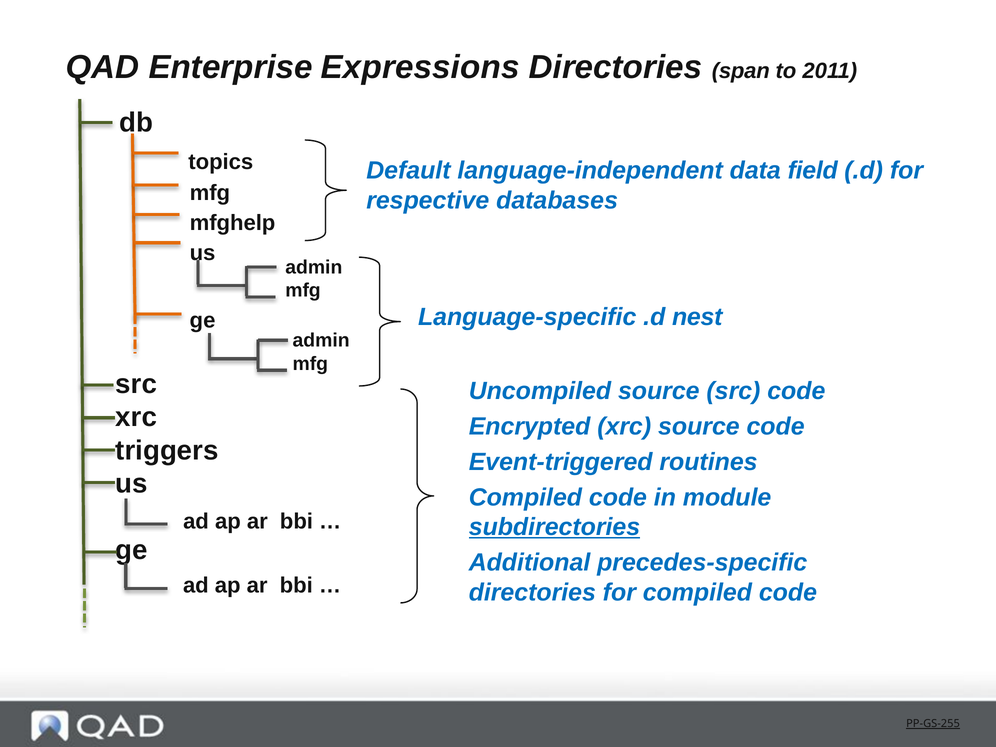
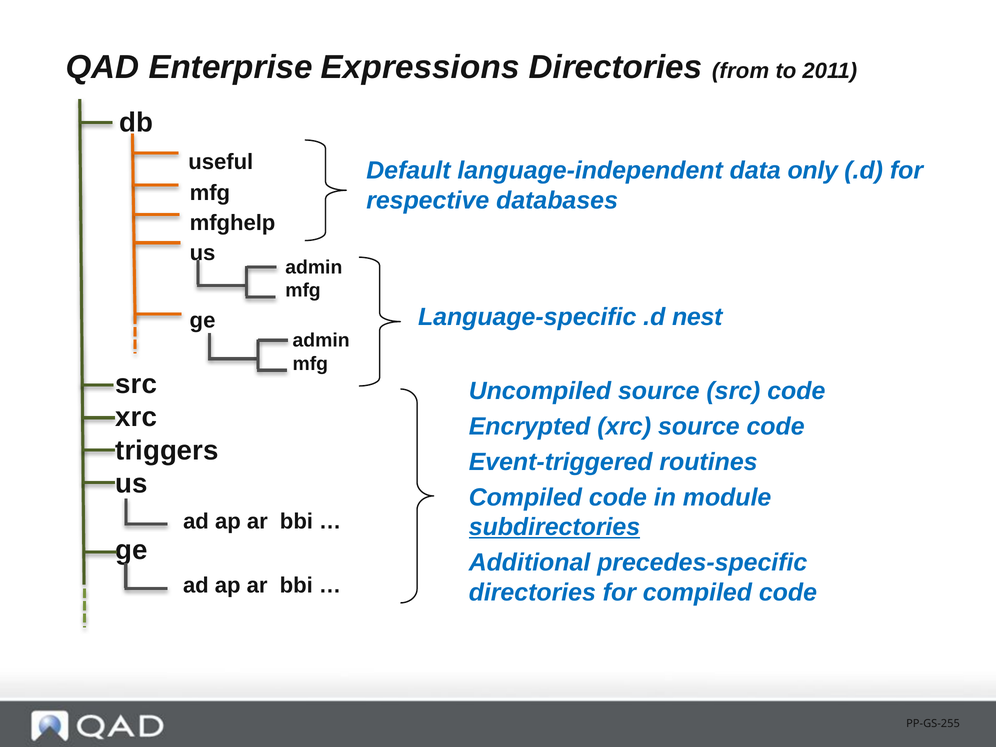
span: span -> from (741, 71)
topics: topics -> useful (221, 162)
field: field -> only (813, 171)
PP-GS-255 underline: present -> none (933, 724)
